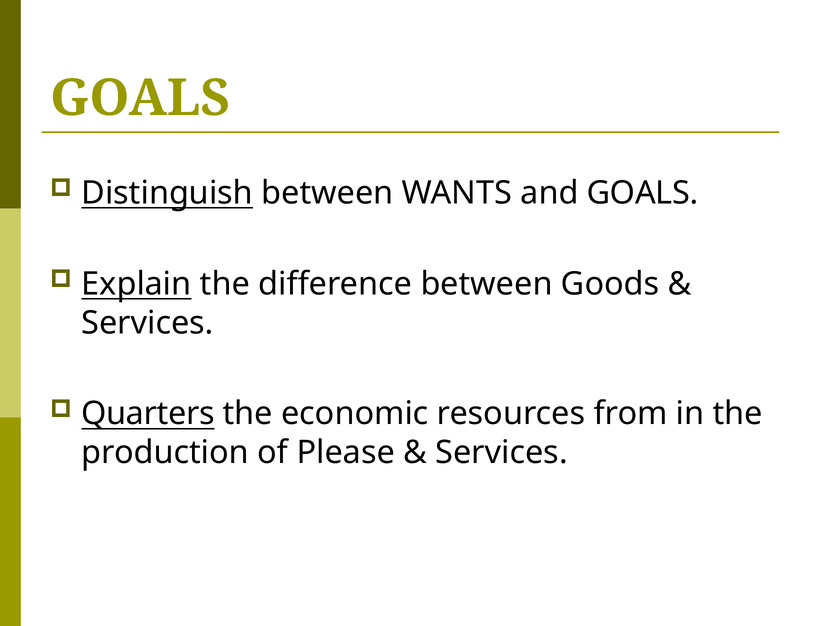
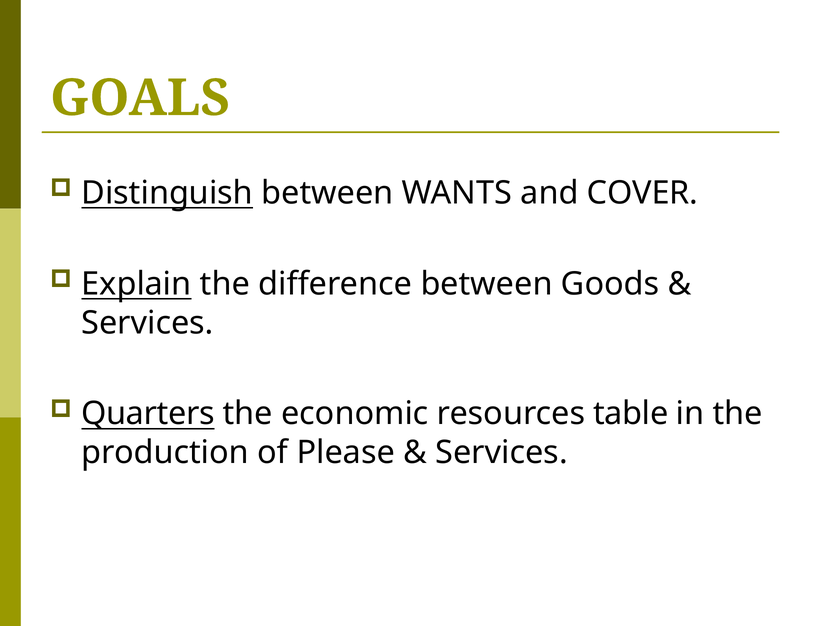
and GOALS: GOALS -> COVER (642, 193)
from: from -> table (631, 414)
